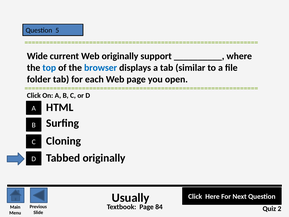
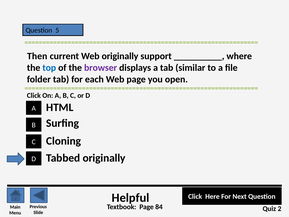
Wide: Wide -> Then (37, 56)
browser colour: blue -> purple (101, 68)
Usually: Usually -> Helpful (131, 198)
